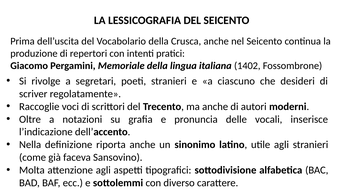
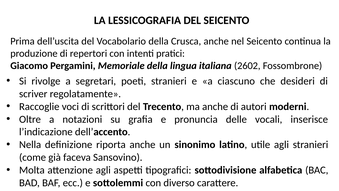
1402: 1402 -> 2602 (247, 66)
